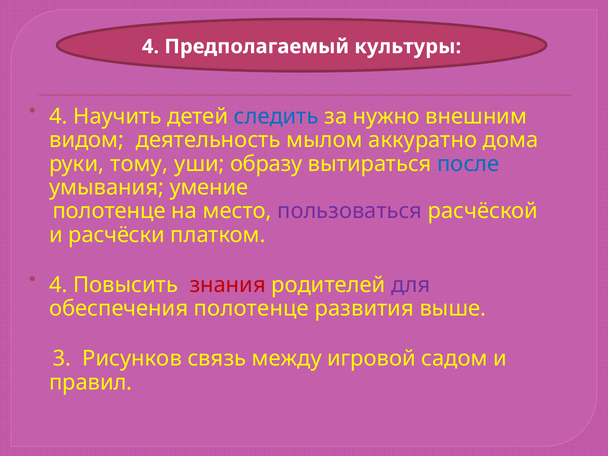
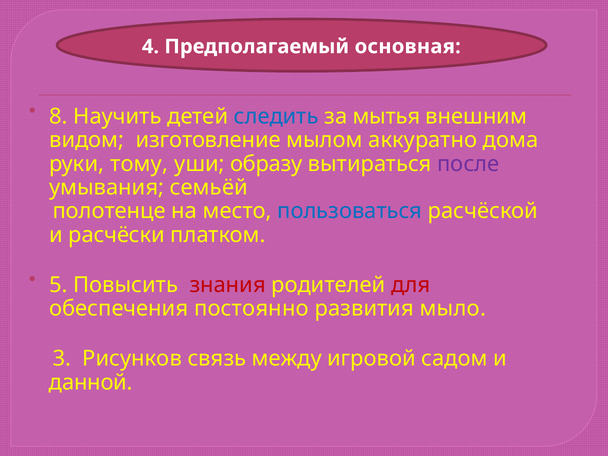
культуры: культуры -> основная (408, 47)
4: 4 -> 8 (58, 116)
нужно: нужно -> мытья (386, 116)
деятельность: деятельность -> изготовление (208, 140)
после colour: blue -> purple (468, 164)
умение: умение -> семьёй (209, 188)
пользоваться colour: purple -> blue (350, 211)
4: 4 -> 5 (58, 285)
для colour: purple -> red (411, 285)
обеспечения полотенце: полотенце -> постоянно (251, 309)
выше: выше -> мыло (453, 309)
правил: правил -> данной (91, 382)
